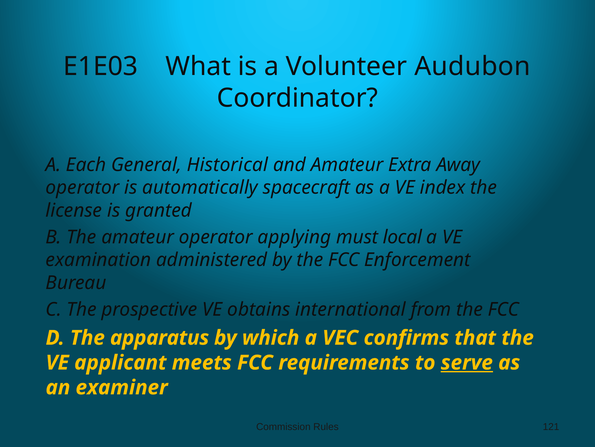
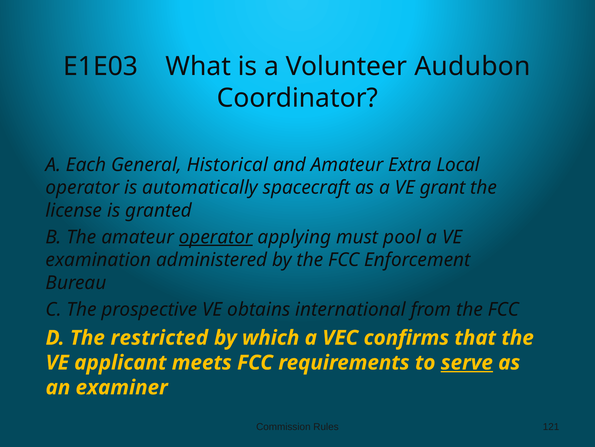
Away: Away -> Local (458, 164)
index: index -> grant (443, 187)
operator underline: none -> present (216, 237)
local: local -> pool (402, 237)
apparatus: apparatus -> restricted (159, 337)
